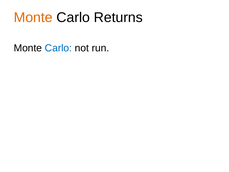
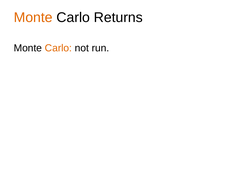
Carlo colour: blue -> orange (58, 48)
